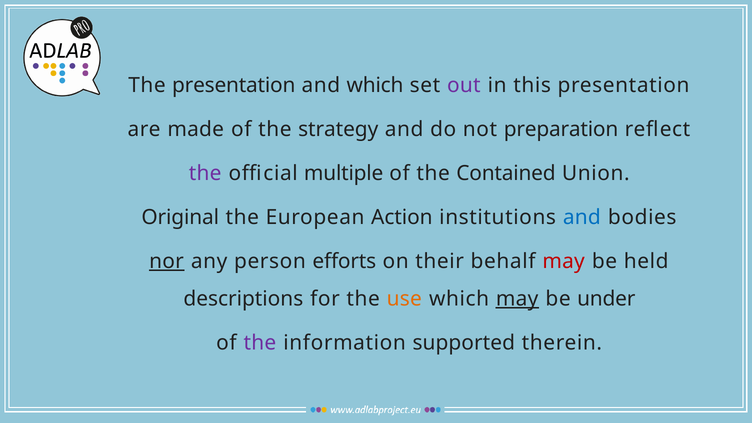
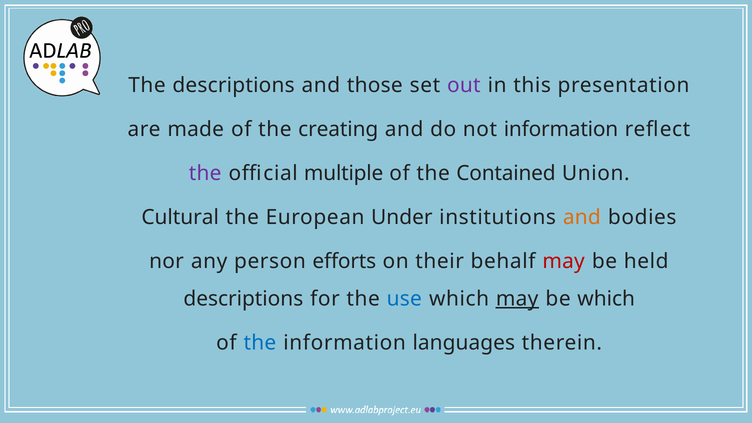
The presentation: presentation -> descriptions (234, 85)
and which: which -> those (375, 85)
strategy: strategy -> creating (338, 129)
not preparation: preparation -> information (561, 129)
Original: Original -> Cultural (180, 217)
Action: Action -> Under (402, 217)
and colour: blue -> orange (582, 217)
nor underline: present -> none (166, 261)
use colour: orange -> blue (404, 299)
be under: under -> which (606, 299)
the colour: purple -> blue (260, 343)
supported: supported -> languages (464, 343)
